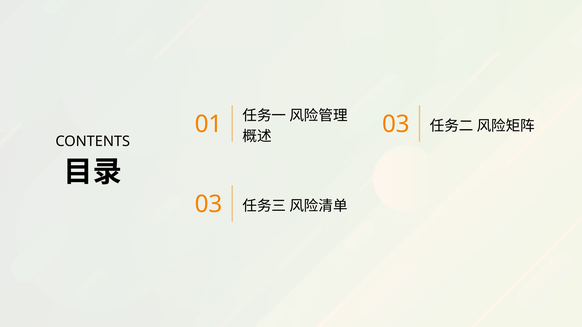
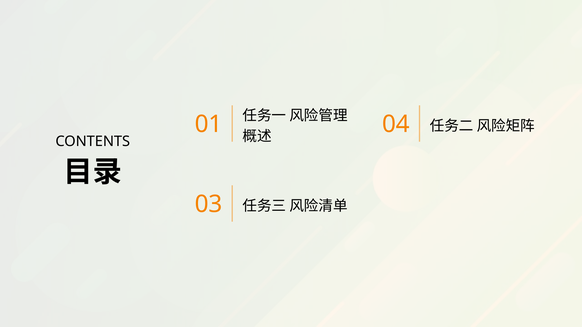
03: 03 -> 04 (396, 124)
